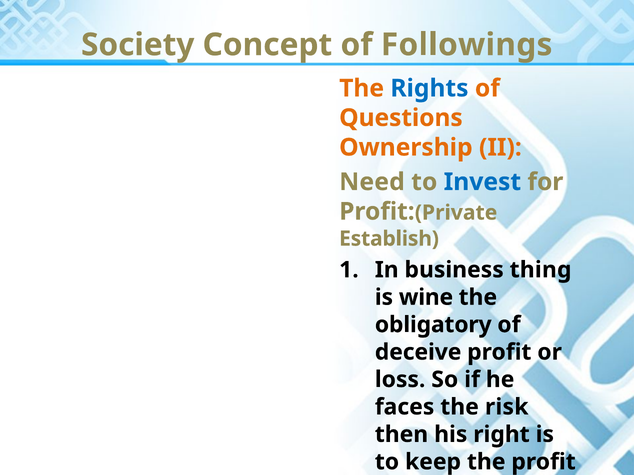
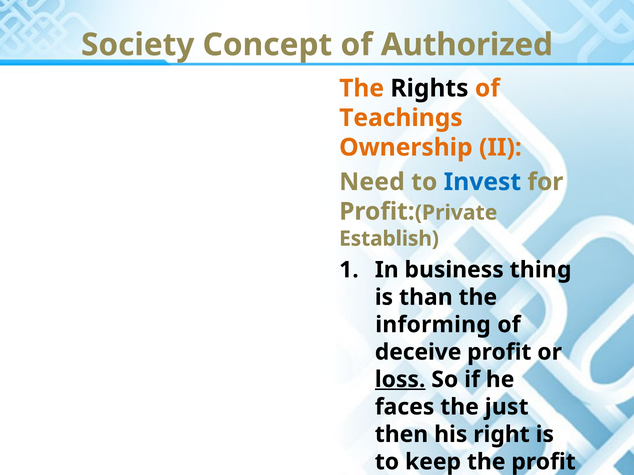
Followings: Followings -> Authorized (467, 45)
Rights colour: blue -> black (429, 88)
Questions: Questions -> Teachings (401, 118)
wine: wine -> than (426, 298)
obligatory: obligatory -> informing (433, 325)
loss underline: none -> present (400, 380)
risk: risk -> just (507, 407)
